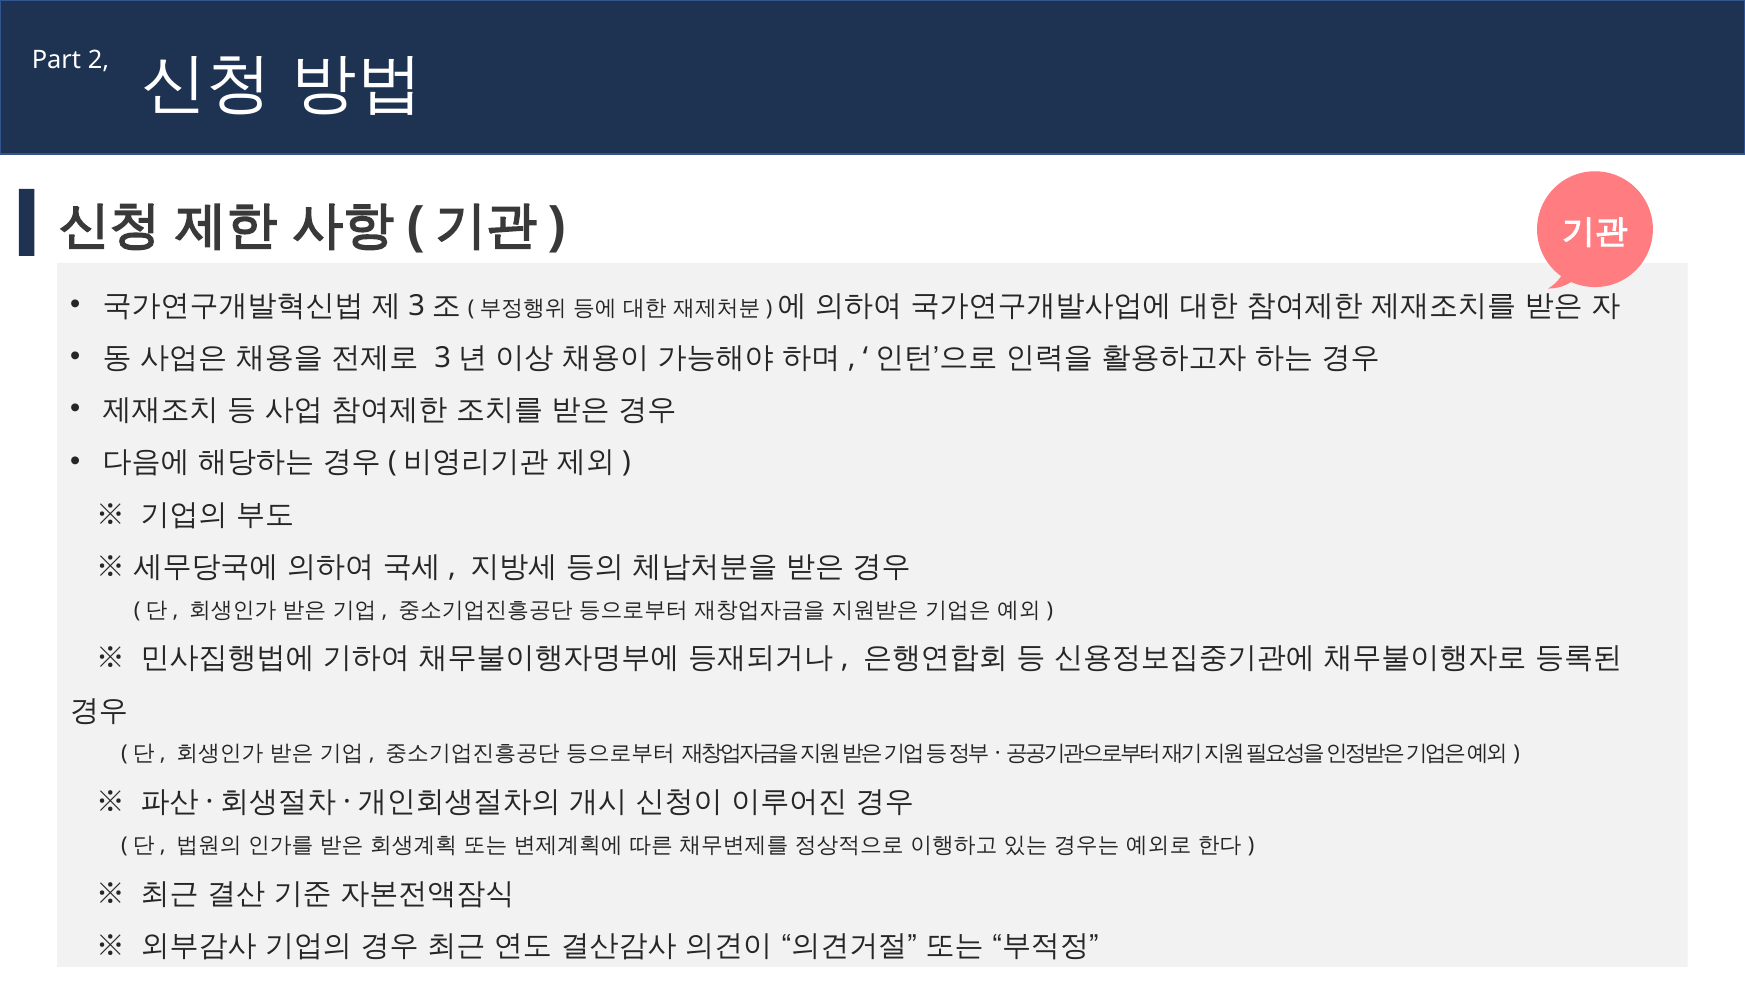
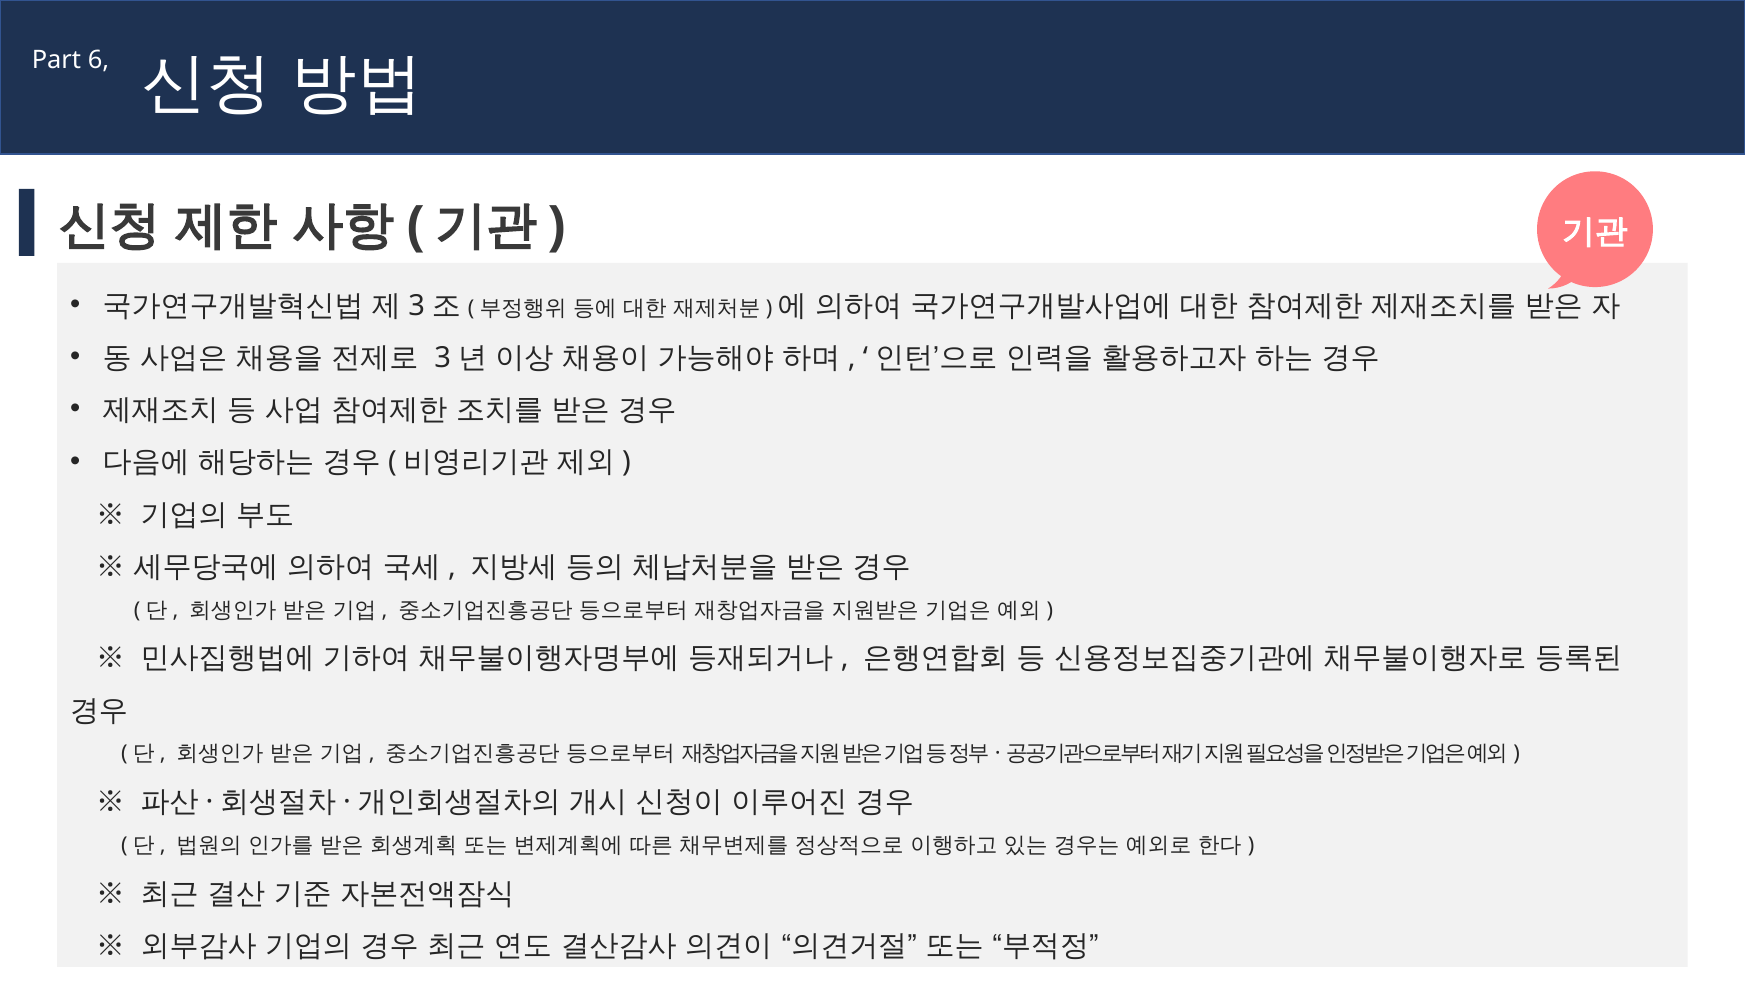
2: 2 -> 6 (98, 60)
